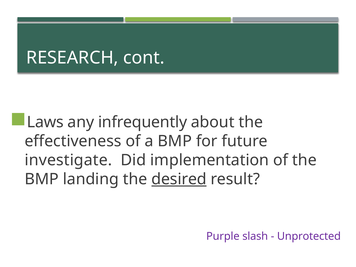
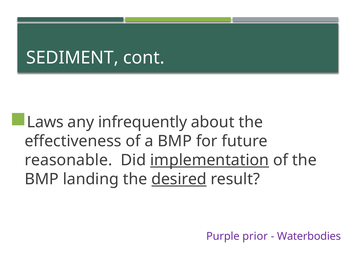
RESEARCH: RESEARCH -> SEDIMENT (72, 58)
investigate: investigate -> reasonable (68, 160)
implementation underline: none -> present (210, 160)
slash: slash -> prior (255, 236)
Unprotected: Unprotected -> Waterbodies (309, 236)
